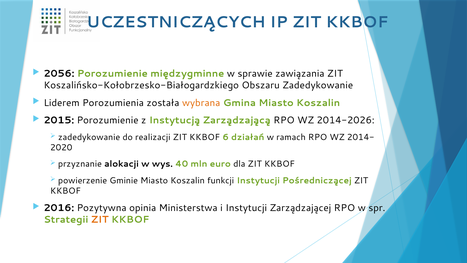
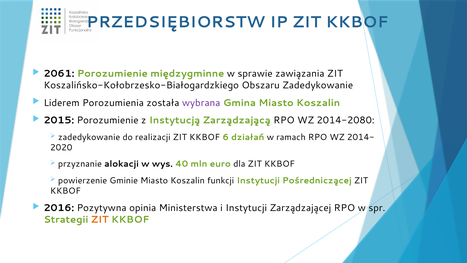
UCZESTNICZĄCYCH: UCZESTNICZĄCYCH -> PRZEDSIĘBIORSTW (176, 22)
2056: 2056 -> 2061 (59, 73)
wybrana colour: orange -> purple (201, 103)
2014-2026: 2014-2026 -> 2014-2080 (346, 120)
